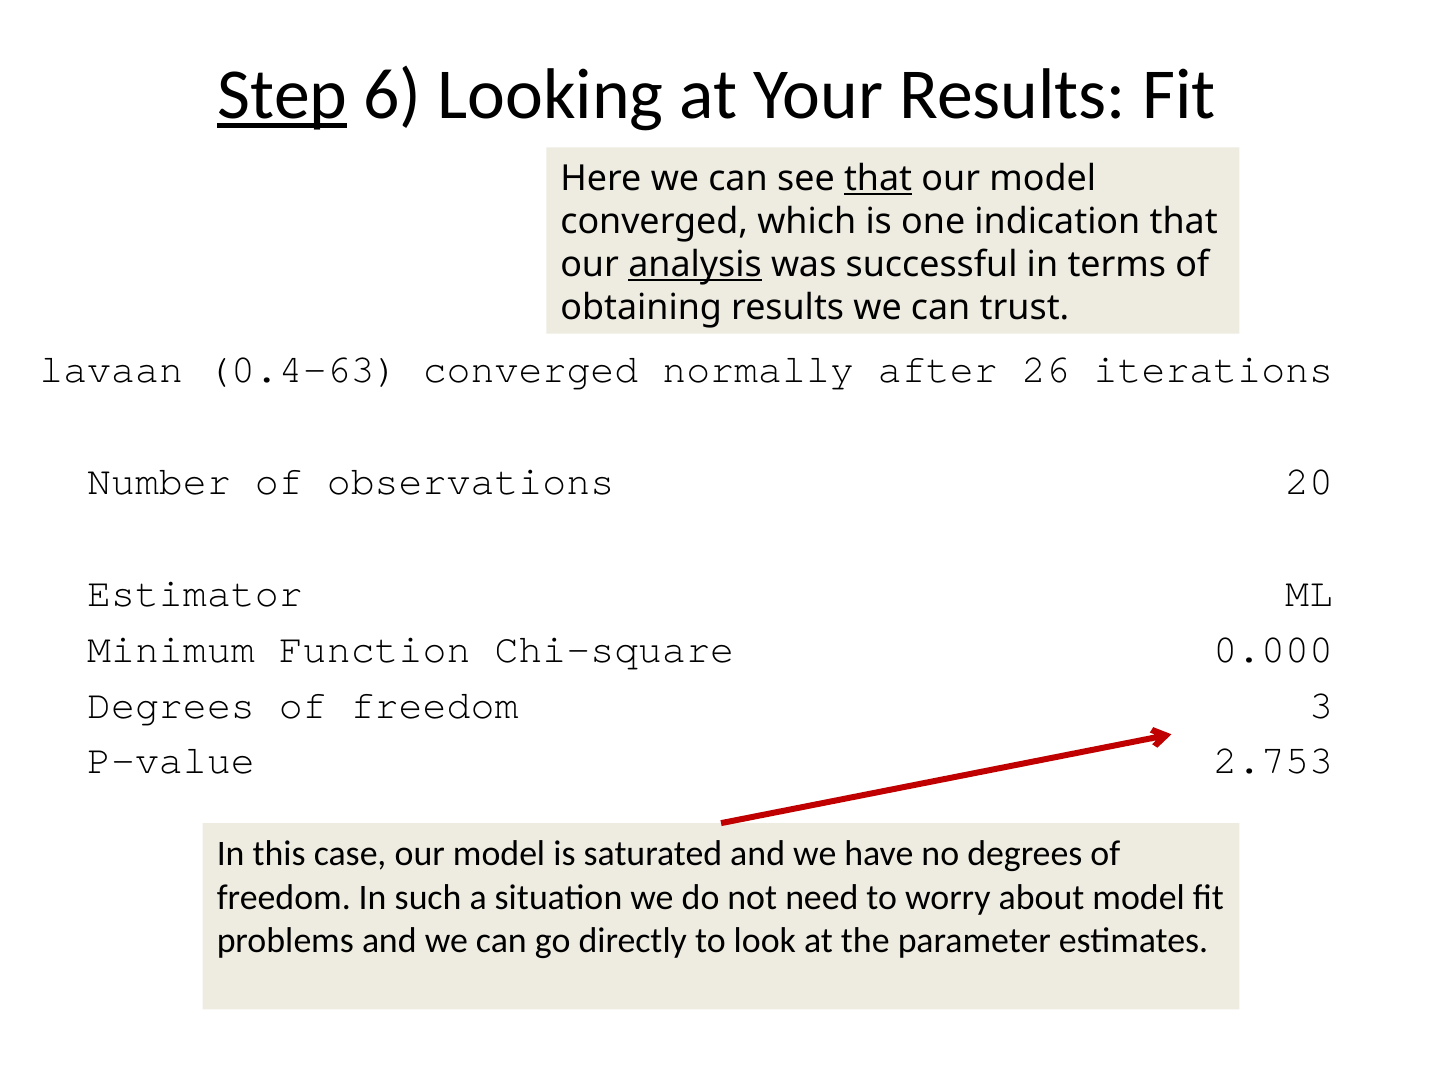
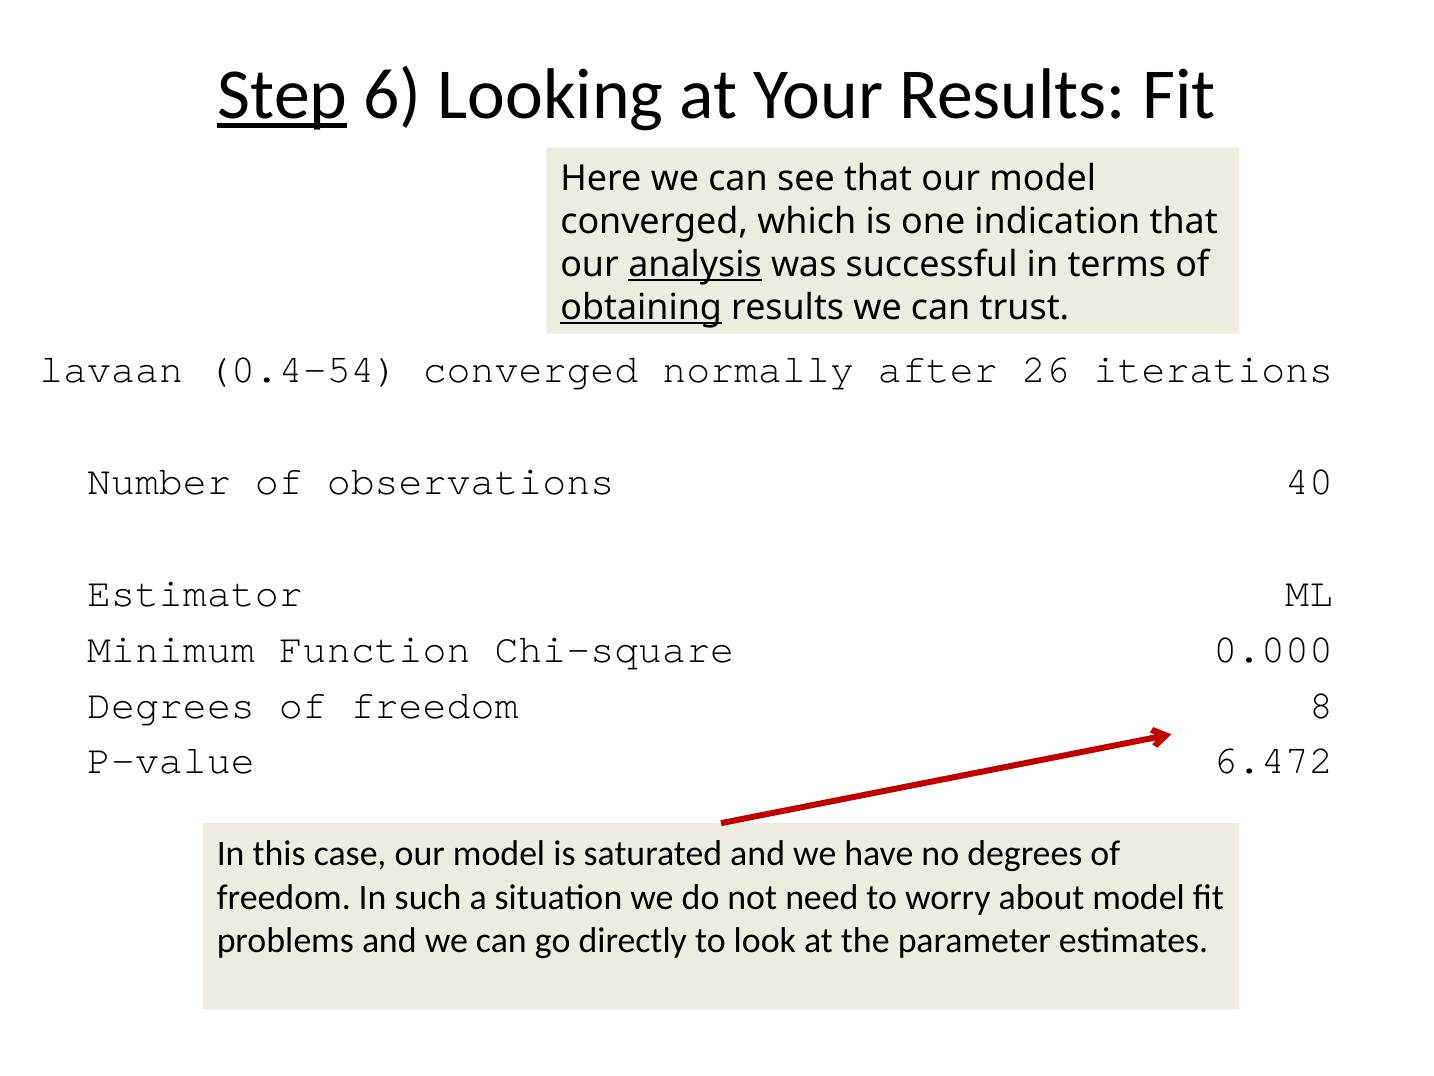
that underline: present -> none (878, 178)
obtaining underline: none -> present (641, 307)
0.4-63: 0.4-63 -> 0.4-54 (303, 370)
20: 20 -> 40 (1309, 481)
3: 3 -> 8 (1321, 705)
2.753: 2.753 -> 6.472 (1273, 760)
